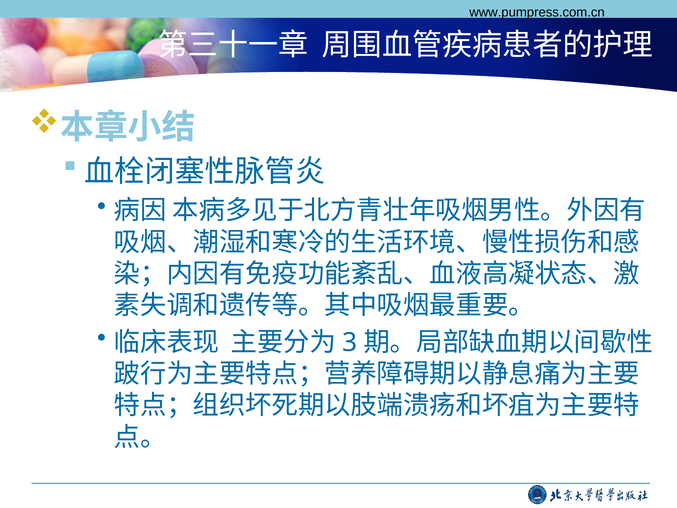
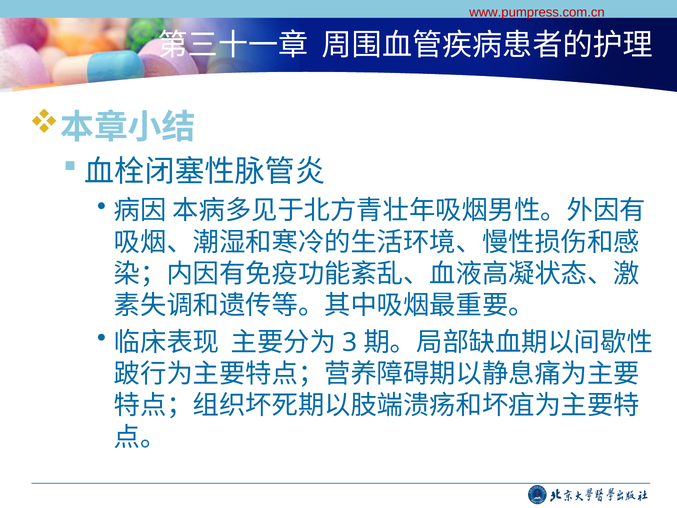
www.pumpress.com.cn colour: black -> red (537, 12)
